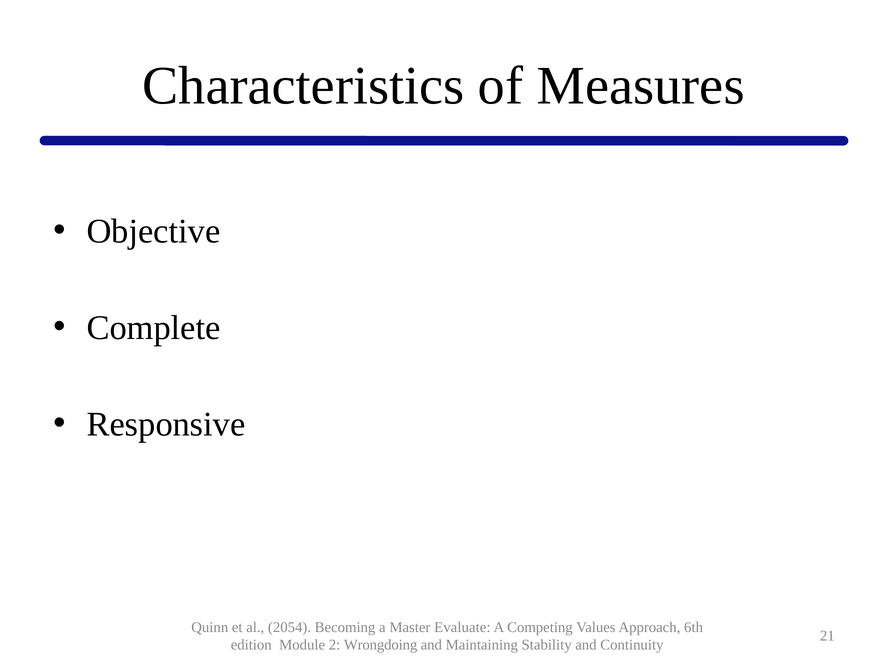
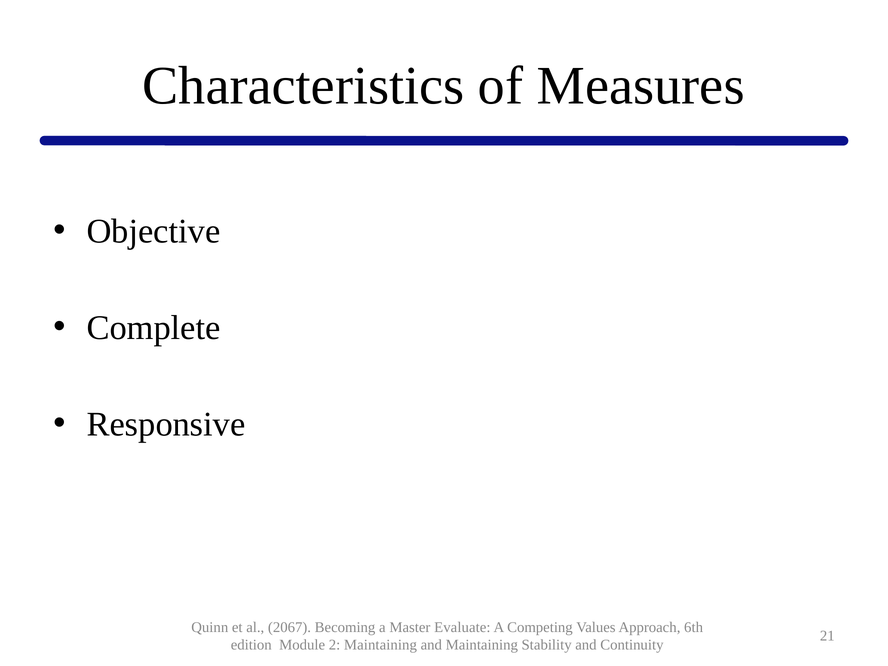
2054: 2054 -> 2067 (289, 627)
2 Wrongdoing: Wrongdoing -> Maintaining (380, 645)
